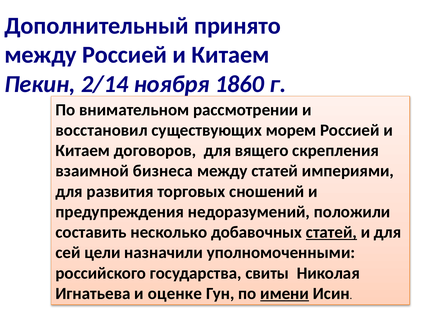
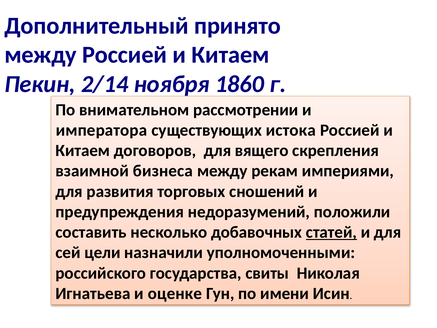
восстановил: восстановил -> императора (102, 130)
морем: морем -> истока (291, 130)
между статей: статей -> рекам (275, 171)
имени underline: present -> none (285, 293)
